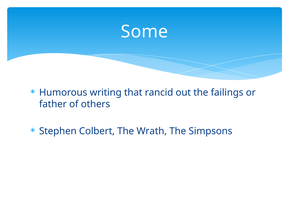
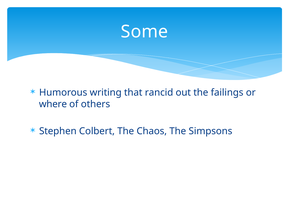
father: father -> where (53, 104)
Wrath: Wrath -> Chaos (152, 131)
